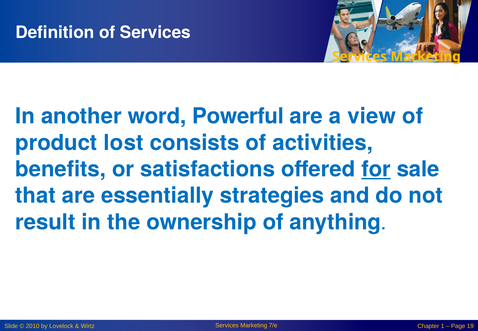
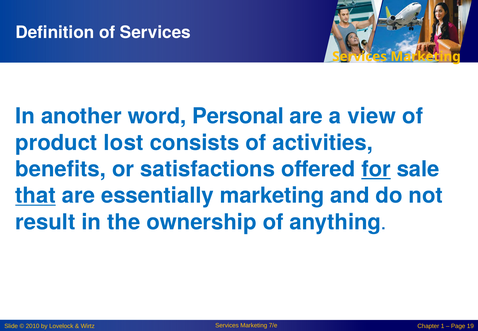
Powerful: Powerful -> Personal (238, 116)
that underline: none -> present (36, 196)
essentially strategies: strategies -> marketing (272, 196)
